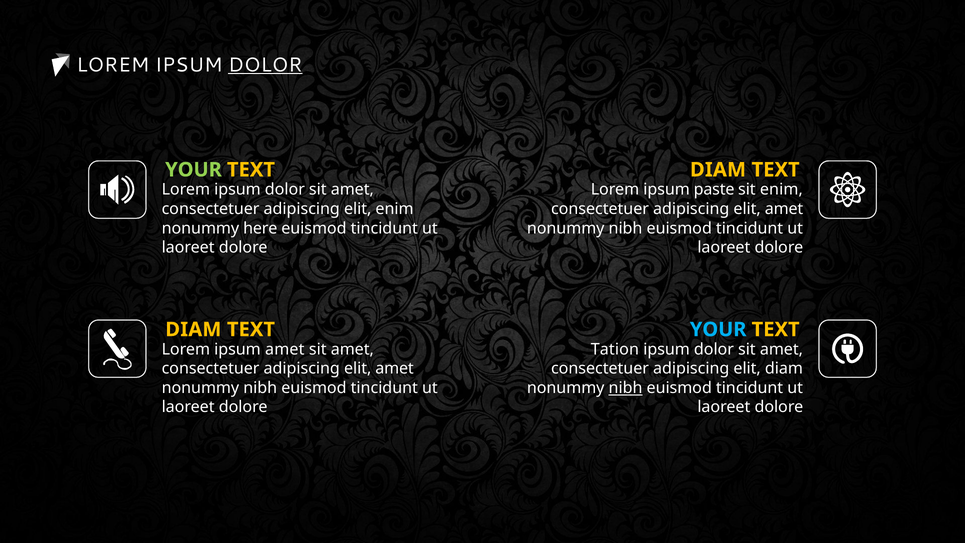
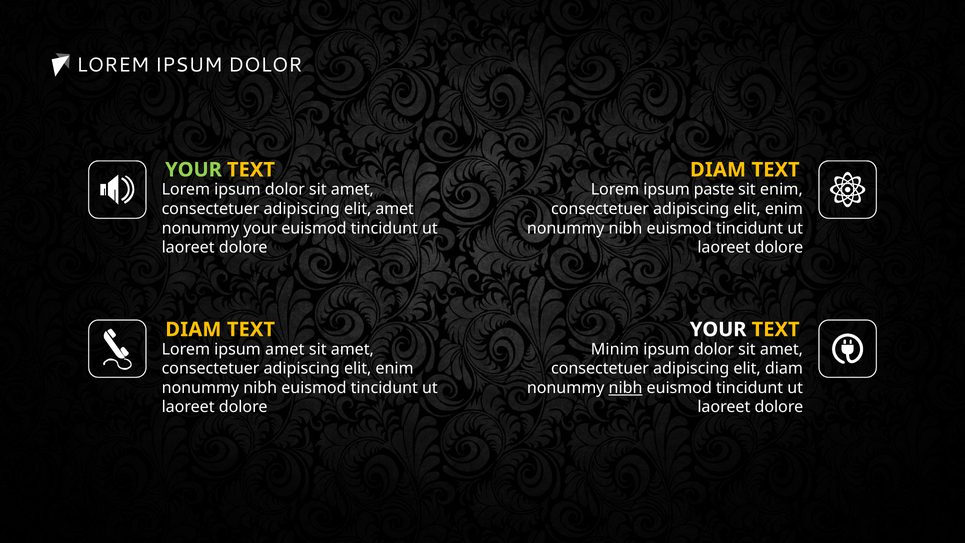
DOLOR underline: present -> none (265, 65)
elit enim: enim -> amet (395, 209)
amet: amet -> enim (784, 209)
nonummy here: here -> your (260, 228)
YOUR colour: light blue -> white (718, 329)
Tation: Tation -> Minim (615, 349)
amet: amet -> enim (395, 368)
